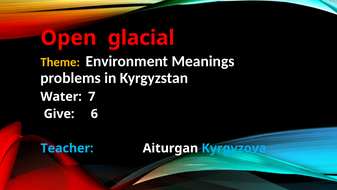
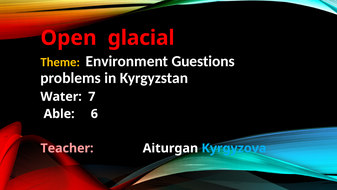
Meanings: Meanings -> Guestions (203, 61)
Give: Give -> Able (59, 114)
Teacher colour: light blue -> pink (67, 148)
